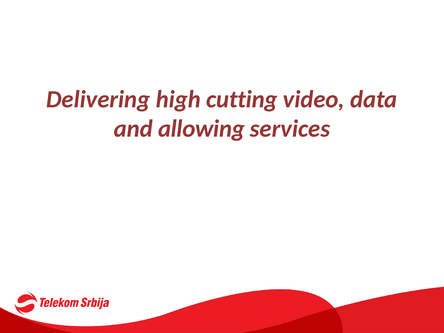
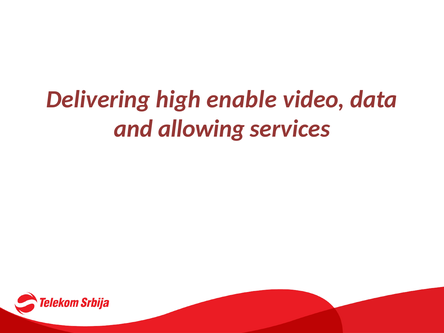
cutting: cutting -> enable (242, 99)
